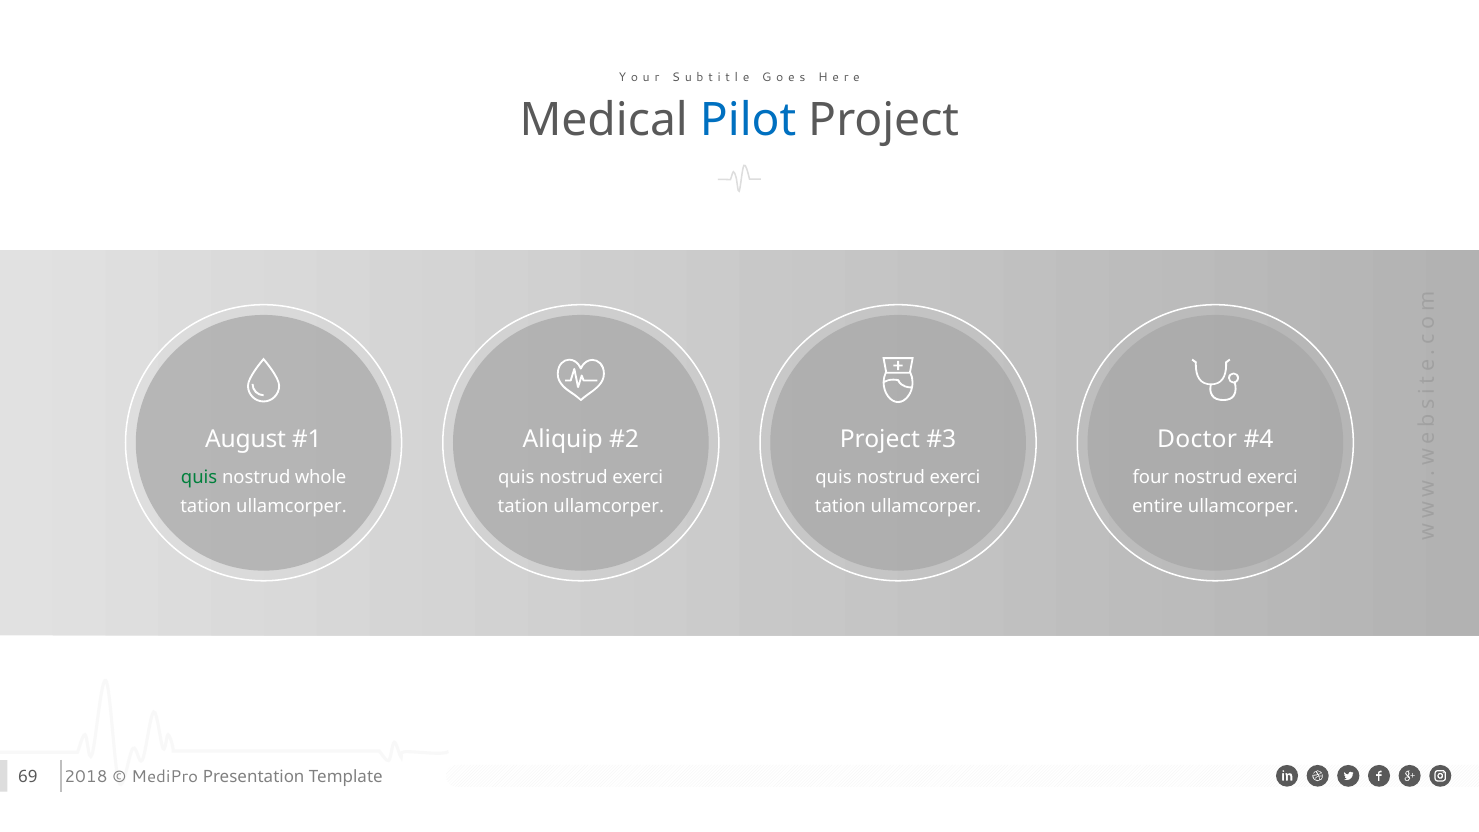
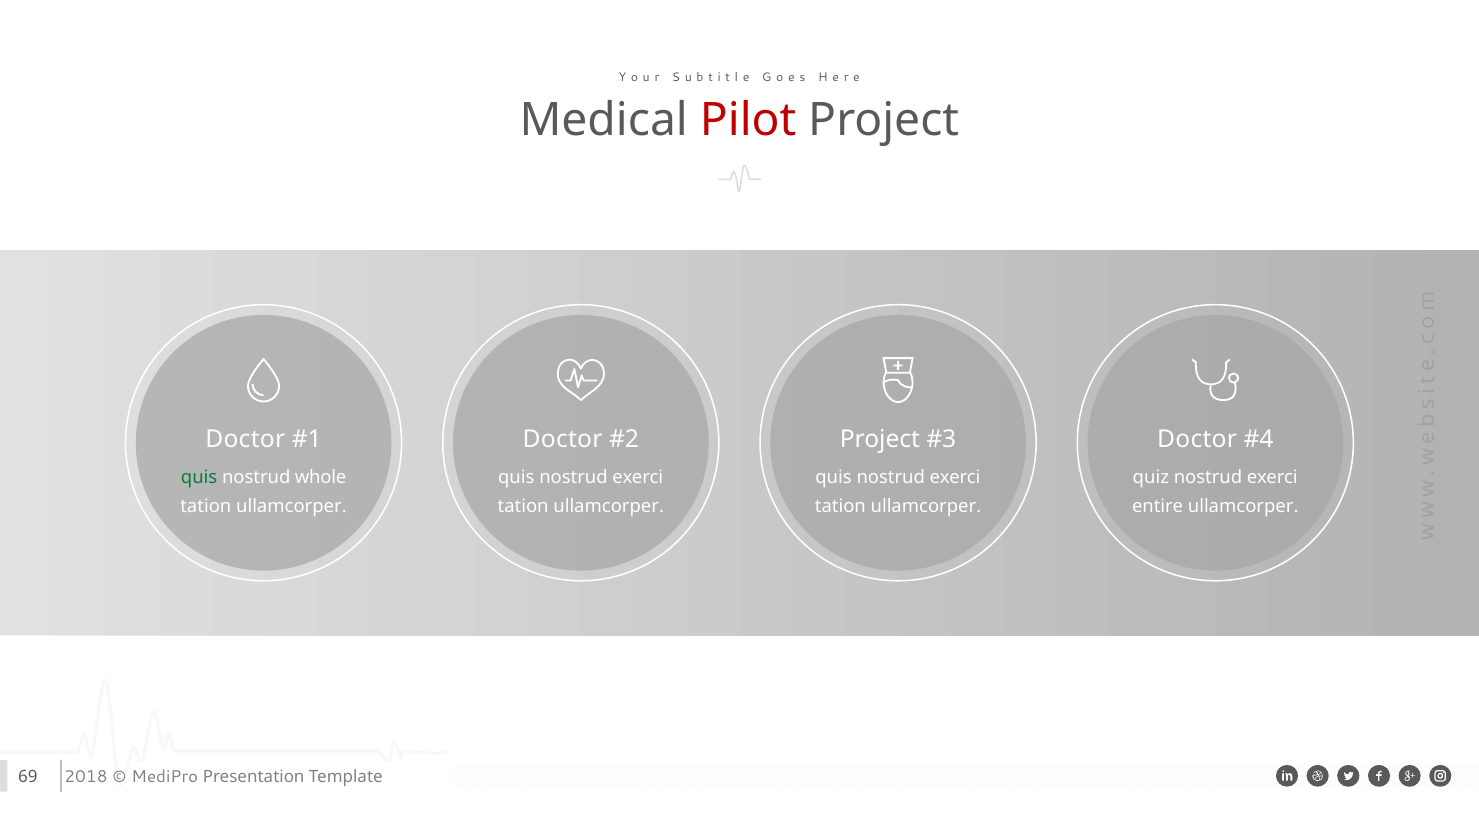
Pilot colour: blue -> red (748, 120)
August: August -> Doctor (245, 439)
Aliquip: Aliquip -> Doctor (563, 439)
four: four -> quiz (1151, 478)
